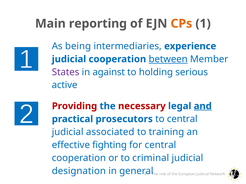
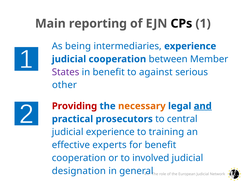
CPs colour: orange -> black (181, 24)
between underline: present -> none (168, 59)
in against: against -> benefit (109, 72)
holding: holding -> against (156, 72)
active: active -> other (64, 85)
necessary colour: red -> orange (142, 106)
judicial associated: associated -> experience (110, 132)
fighting: fighting -> experts (109, 145)
for central: central -> benefit (160, 145)
criminal: criminal -> involved (151, 158)
